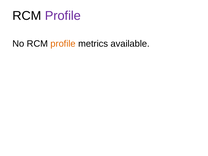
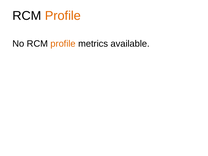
Profile colour: purple -> orange (63, 16)
